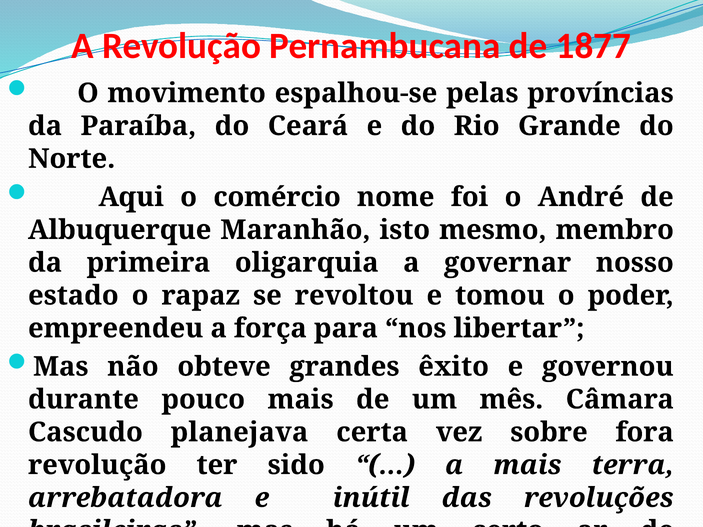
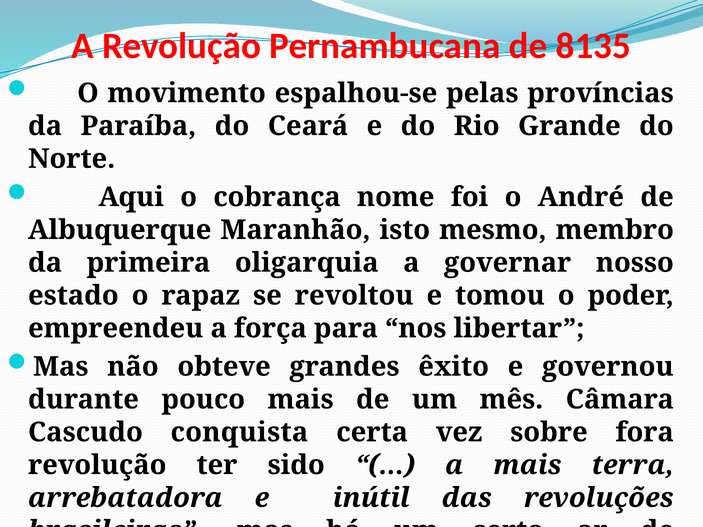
1877: 1877 -> 8135 (593, 46)
comércio: comércio -> cobrança (277, 197)
planejava: planejava -> conquista (239, 432)
